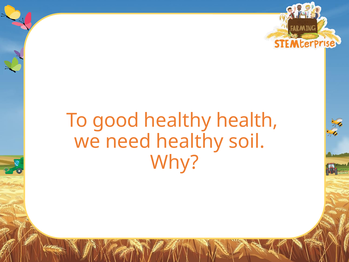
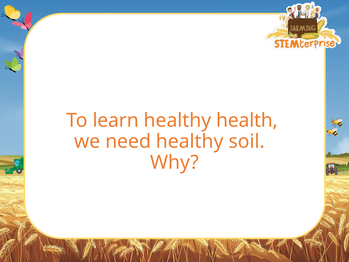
good: good -> learn (116, 120)
